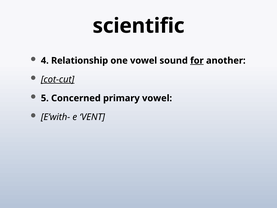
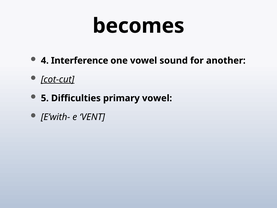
scientific: scientific -> becomes (138, 26)
Relationship: Relationship -> Interference (80, 61)
for underline: present -> none (197, 61)
Concerned: Concerned -> Difficulties (76, 98)
